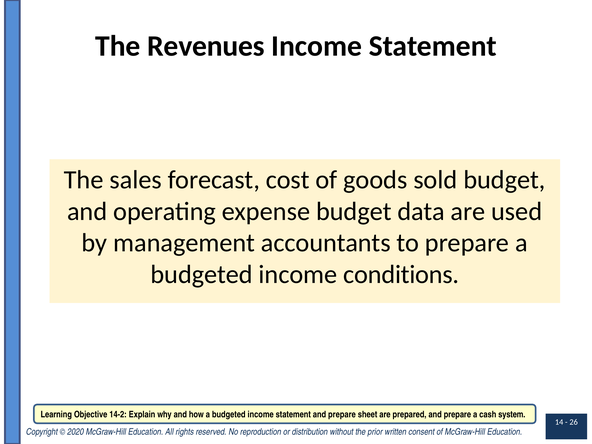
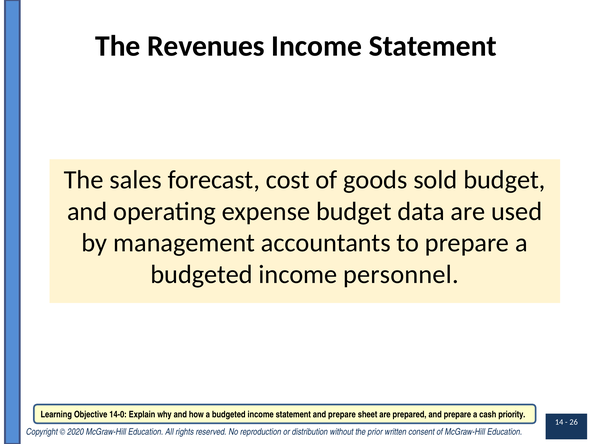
conditions: conditions -> personnel (401, 275)
14-2: 14-2 -> 14-0 (118, 415)
system: system -> priority (512, 415)
